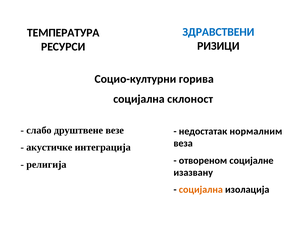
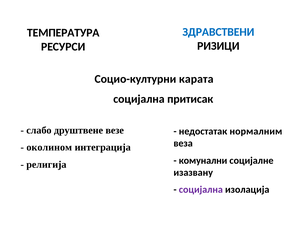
горива: горива -> карата (196, 79)
склоност: склоност -> притисак (190, 99)
акустичке: акустичке -> околином (49, 147)
отвореном: отвореном -> комунални (203, 160)
социјална colour: orange -> purple (201, 189)
